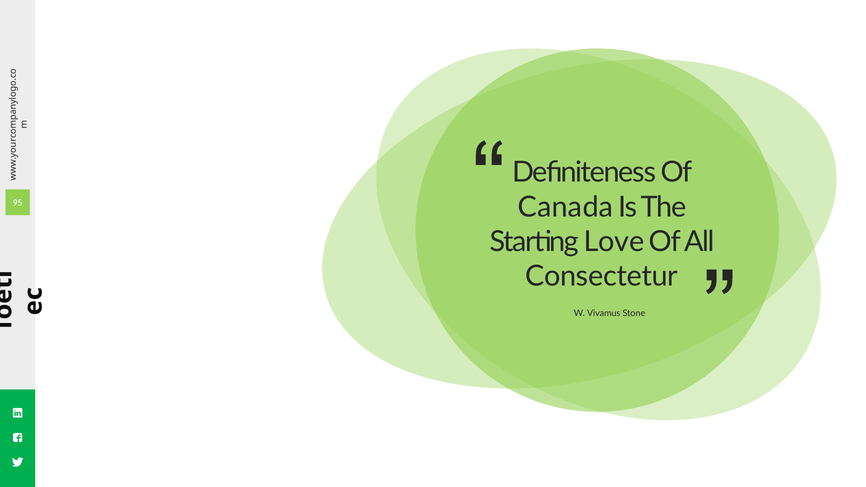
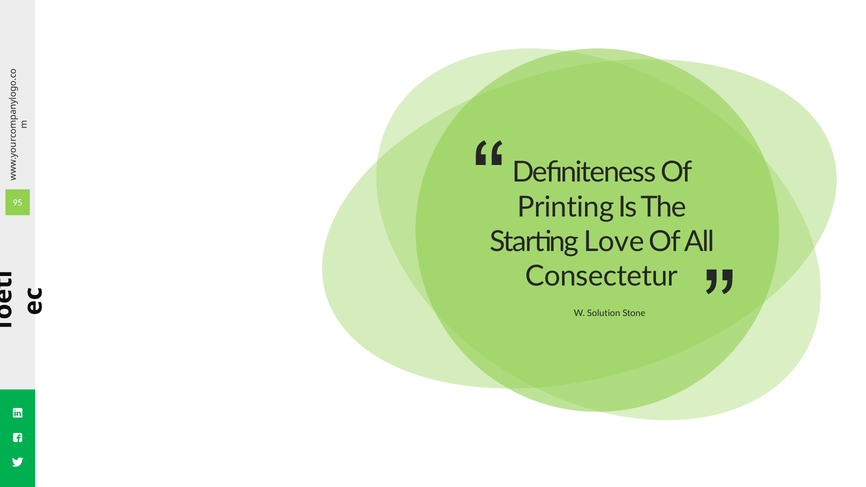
Canada: Canada -> Printing (566, 207)
Vivamus: Vivamus -> Solution (604, 313)
